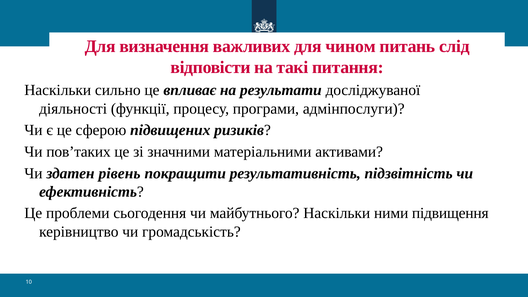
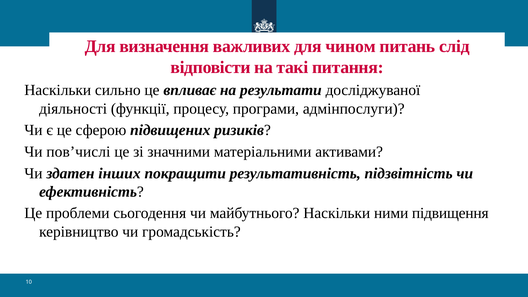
пов’таких: пов’таких -> пов’числі (78, 152)
рівень: рівень -> інших (120, 173)
